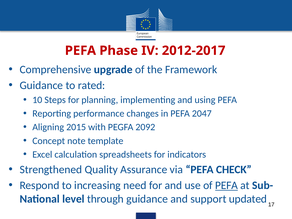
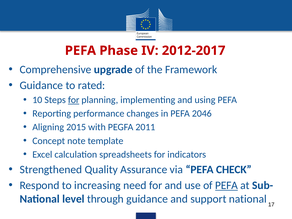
for underline: none -> present (74, 100)
2047: 2047 -> 2046 (202, 114)
2092: 2092 -> 2011 (145, 127)
support updated: updated -> national (248, 199)
